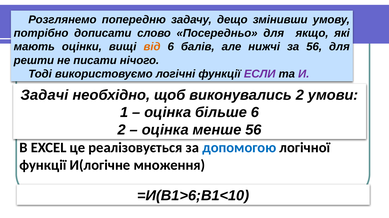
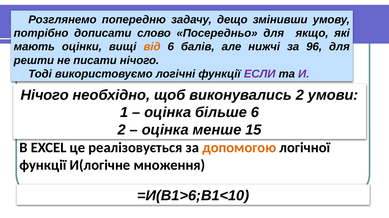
за 56: 56 -> 96 (314, 47)
Задачі: Задачі -> Нічого (45, 95)
менше 56: 56 -> 15 (253, 130)
допомогою colour: blue -> orange (239, 148)
